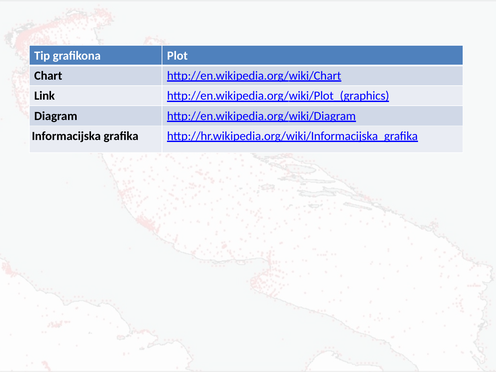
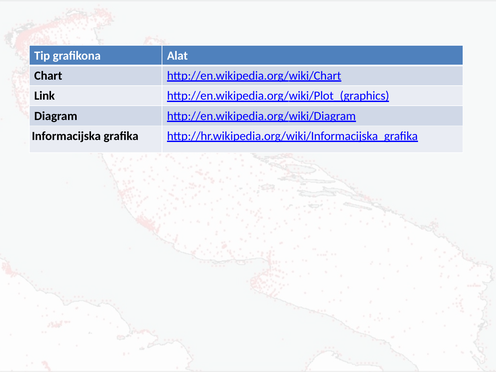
Plot: Plot -> Alat (177, 56)
